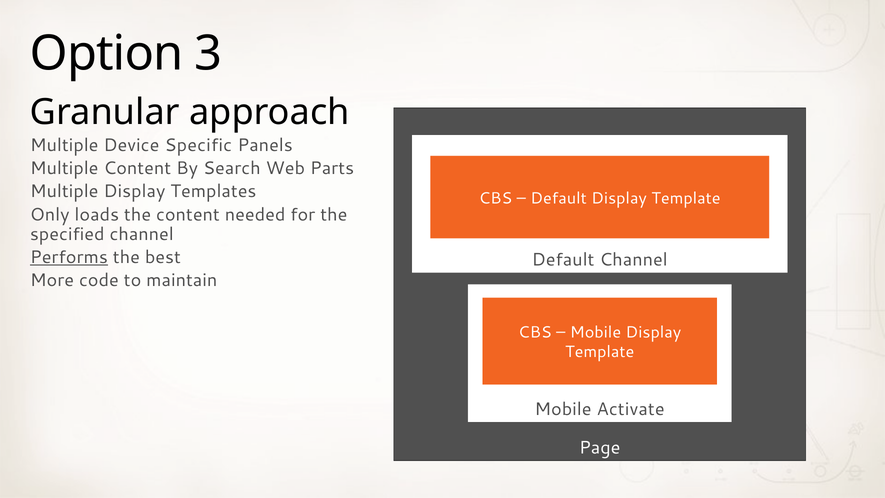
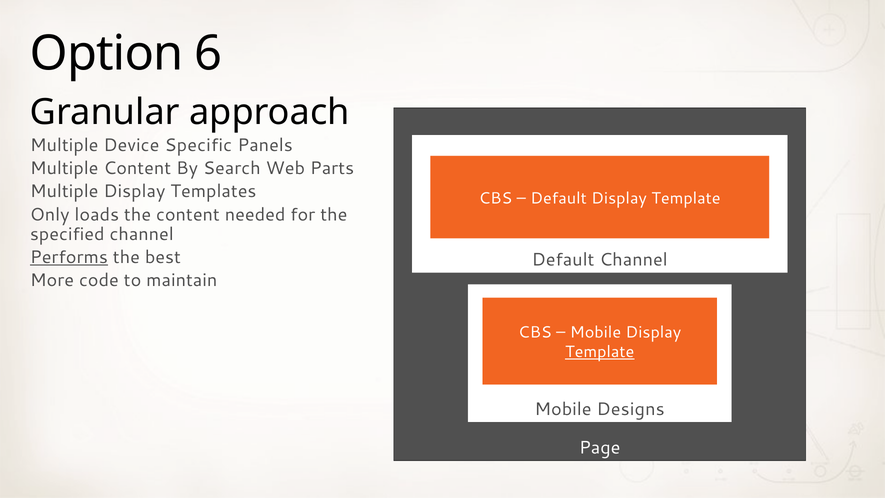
3: 3 -> 6 (208, 54)
Template underline: none -> present (600, 352)
Activate: Activate -> Designs (631, 409)
